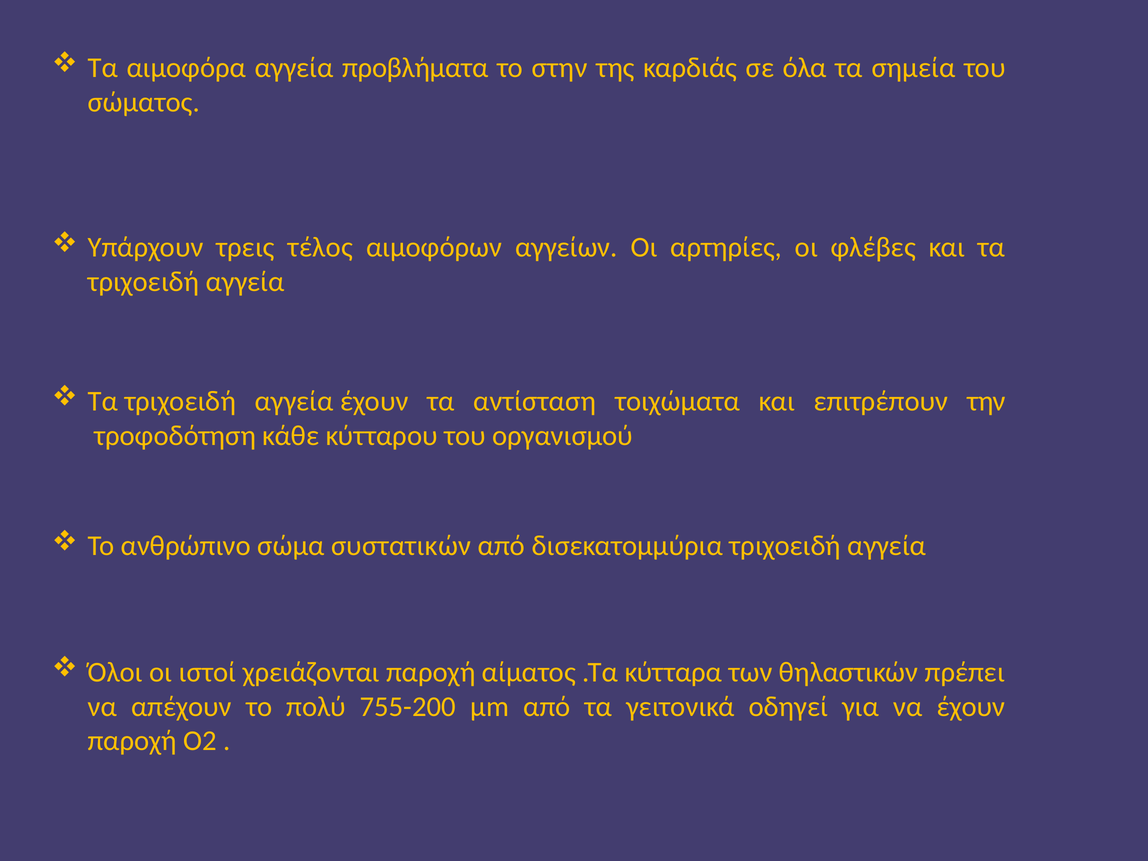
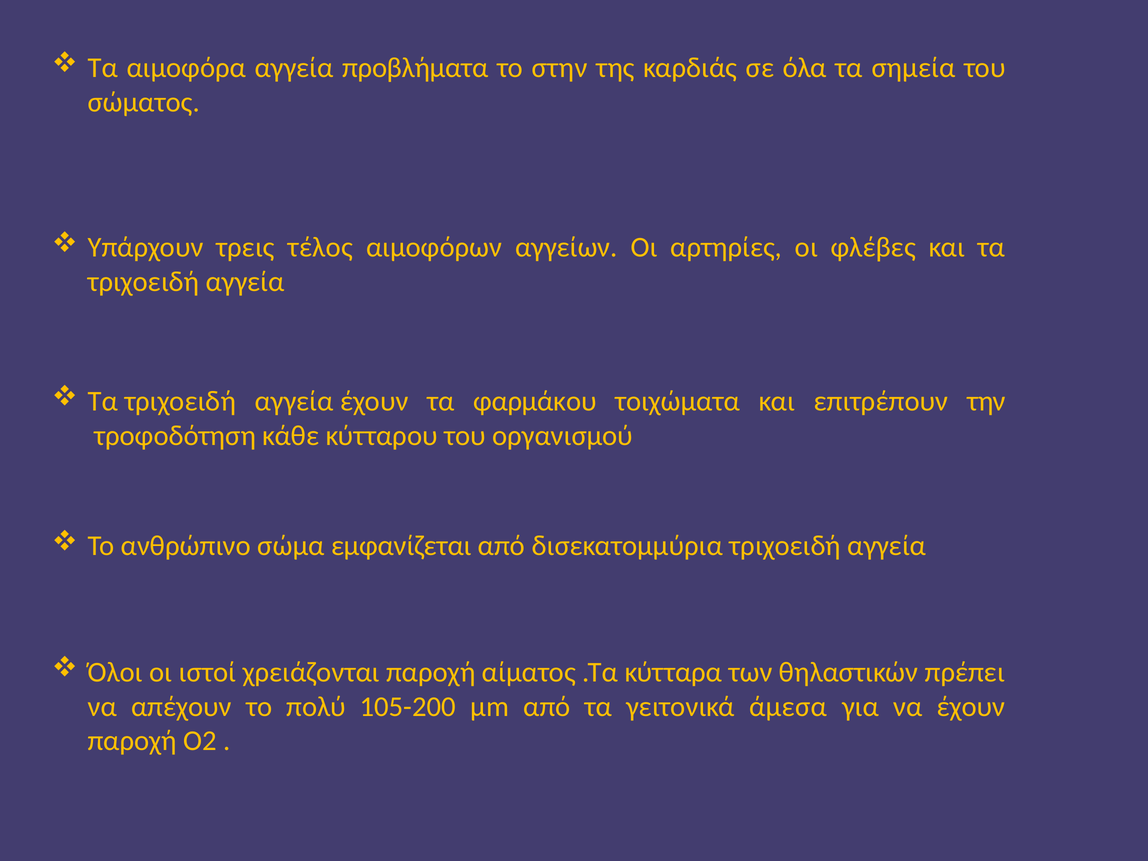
αντίσταση: αντίσταση -> φαρμάκου (535, 401)
συστατικών: συστατικών -> εμφανίζεται (401, 546)
755-200: 755-200 -> 105-200 (408, 707)
οδηγεί: οδηγεί -> άμεσα (788, 707)
